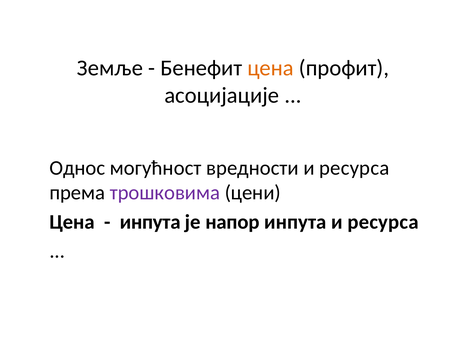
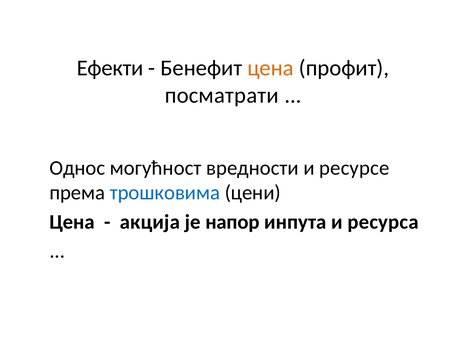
Земље: Земље -> Ефекти (110, 68)
асоцијације: асоцијације -> посматрати (222, 95)
вредности и ресурса: ресурса -> ресурсе (354, 168)
трошковима colour: purple -> blue (165, 193)
инпута: инпута -> акција (150, 222)
